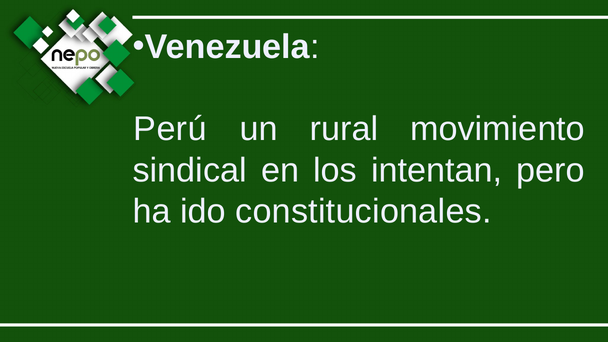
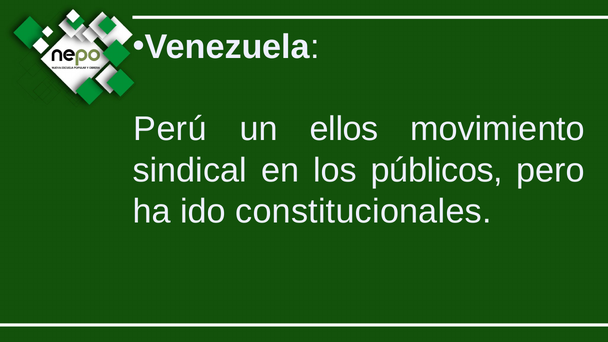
rural: rural -> ellos (344, 129)
intentan: intentan -> públicos (437, 170)
